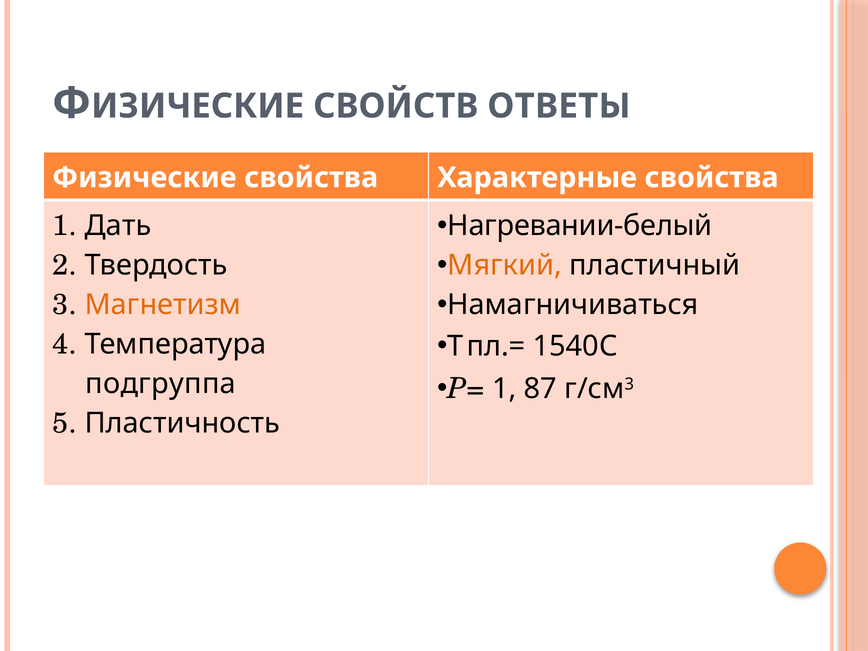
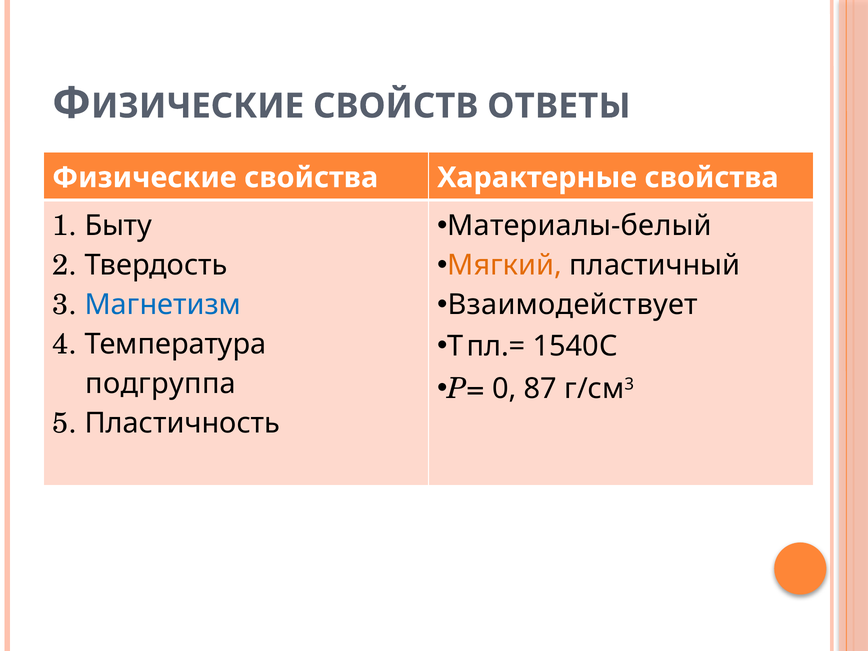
Нагревании-белый: Нагревании-белый -> Материалы-белый (580, 226)
Дать: Дать -> Быту (118, 226)
Намагничиваться: Намагничиваться -> Взаимодействует (573, 305)
Магнетизм colour: orange -> blue (163, 305)
P= 1: 1 -> 0 (504, 389)
